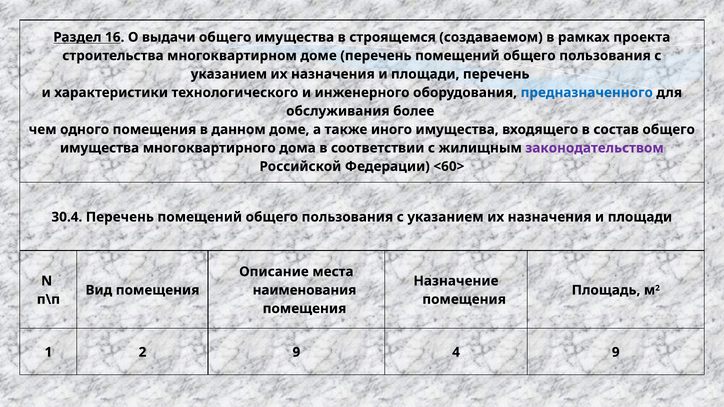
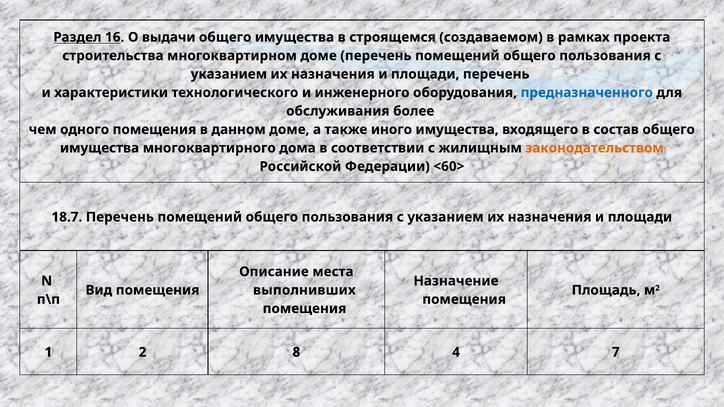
законодательством colour: purple -> orange (595, 148)
30.4: 30.4 -> 18.7 (67, 217)
наименования: наименования -> выполнивших (304, 290)
2 9: 9 -> 8 (296, 352)
4 9: 9 -> 7 (616, 352)
